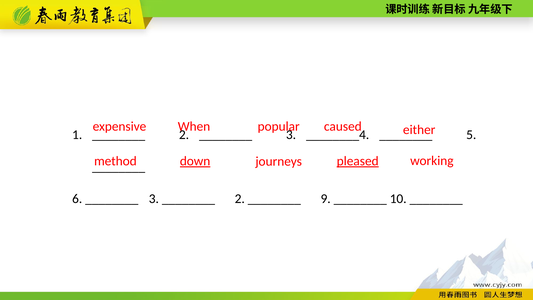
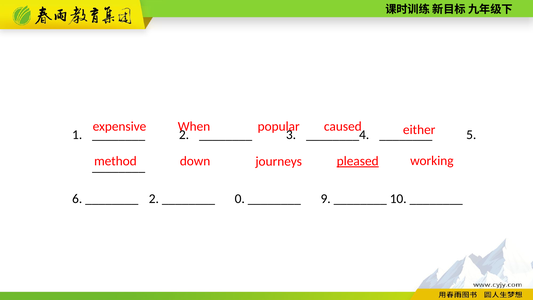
down underline: present -> none (195, 161)
3: 3 -> 2 (154, 199)
2: 2 -> 0 (240, 199)
